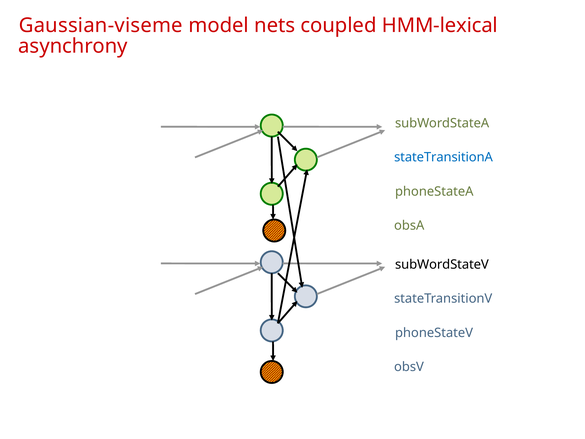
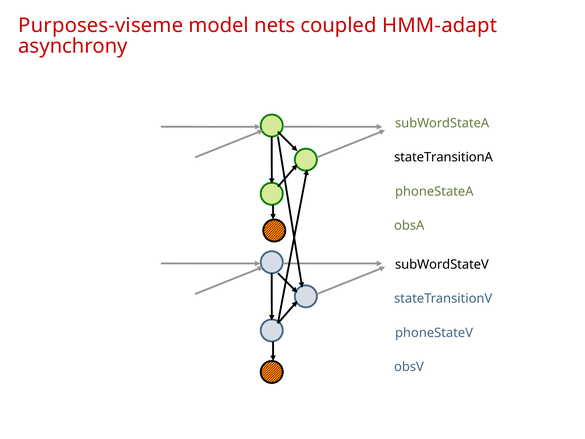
Gaussian-viseme: Gaussian-viseme -> Purposes-viseme (101, 25)
HMM-lexical: HMM-lexical -> HMM-adapt (440, 25)
stateTransitionA colour: blue -> black (443, 157)
